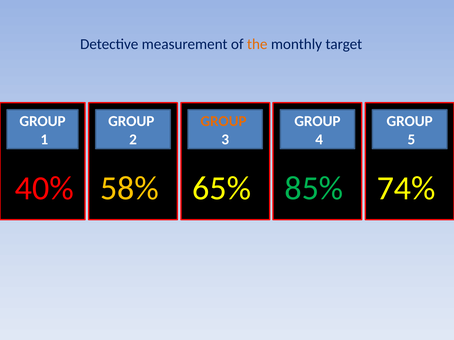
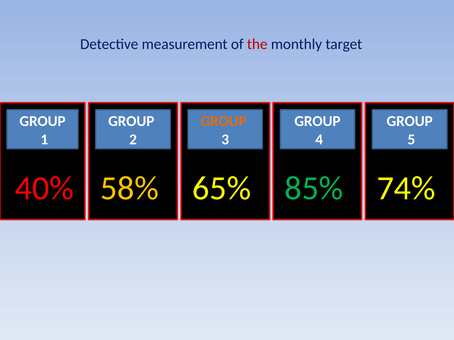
the colour: orange -> red (257, 44)
